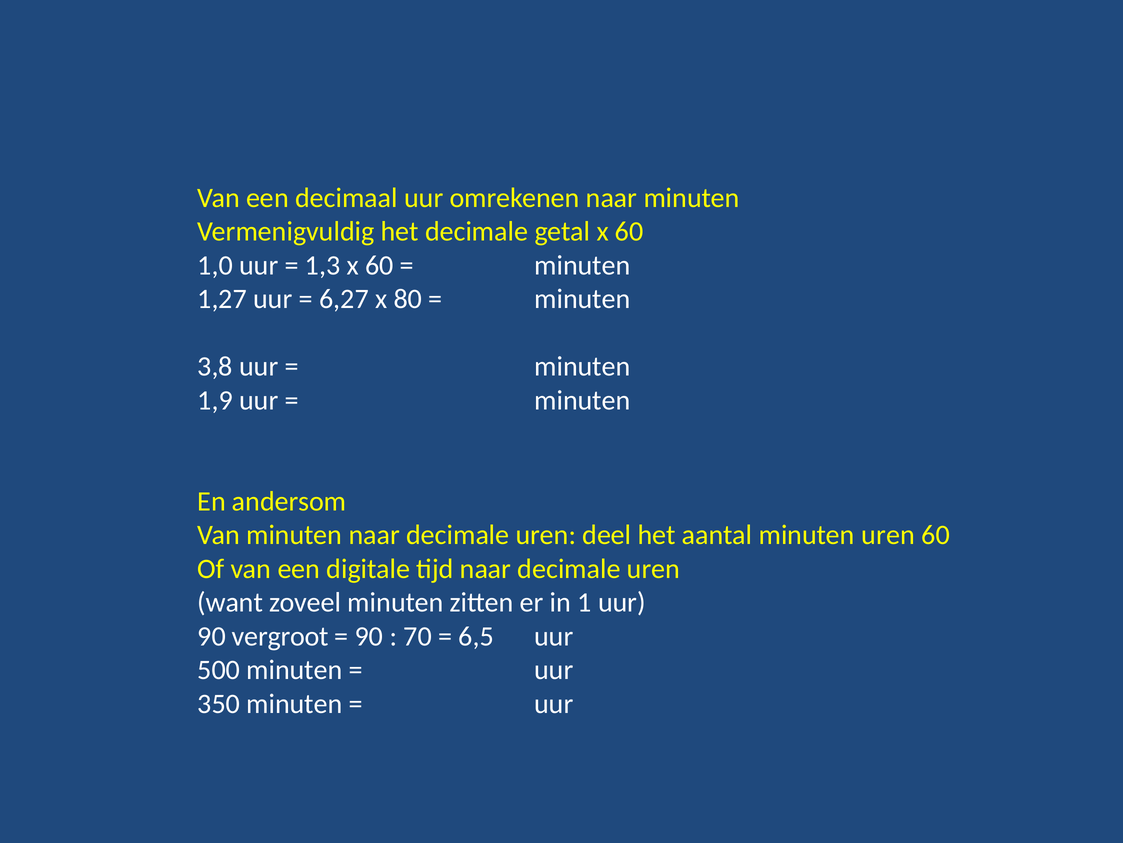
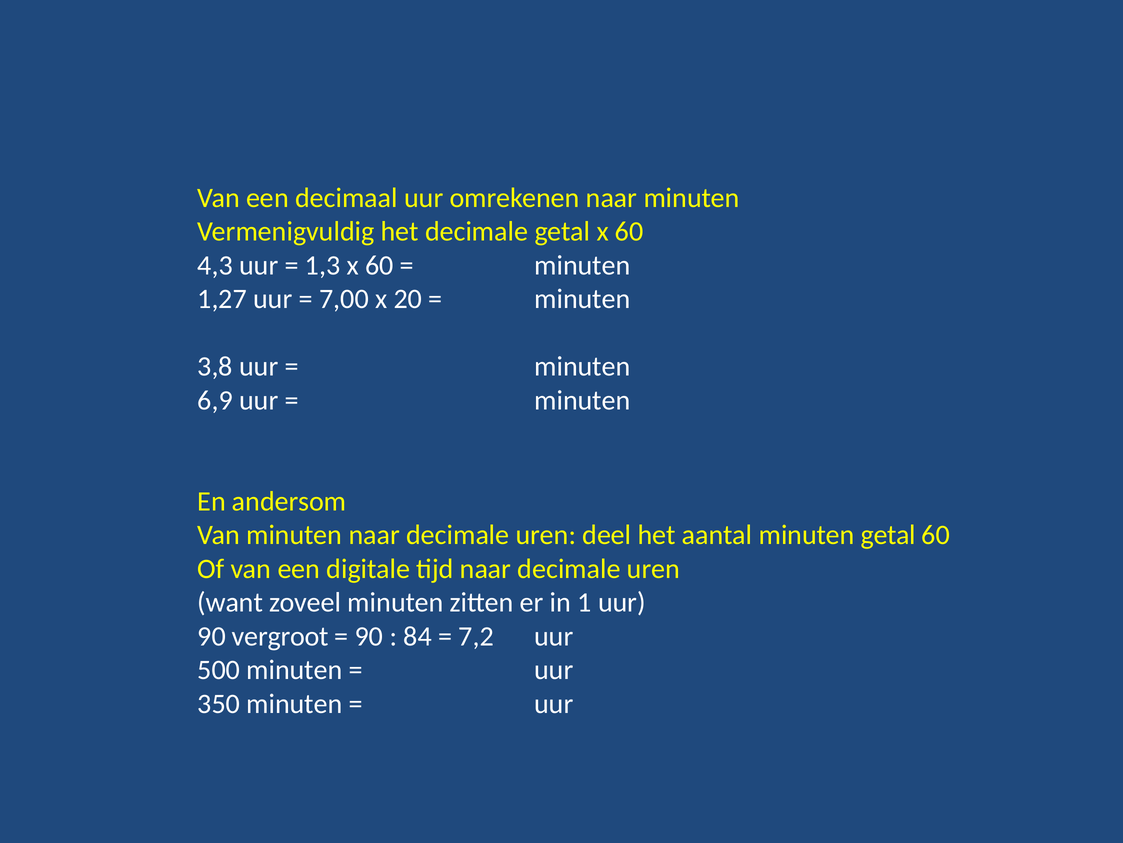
1,0: 1,0 -> 4,3 (215, 265)
6,27: 6,27 -> 7,00 (344, 299)
80: 80 -> 20 (408, 299)
1,9: 1,9 -> 6,9 (215, 400)
minuten uren: uren -> getal (888, 535)
70: 70 -> 84 (418, 636)
6,5: 6,5 -> 7,2 (476, 636)
